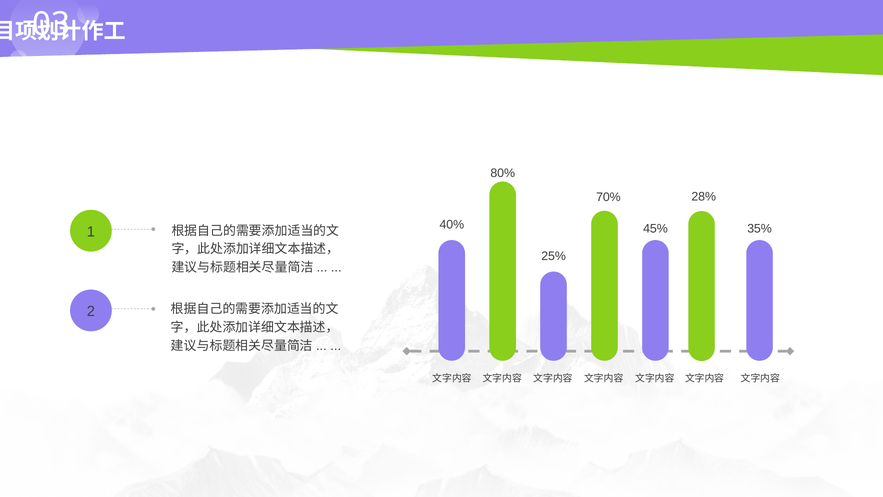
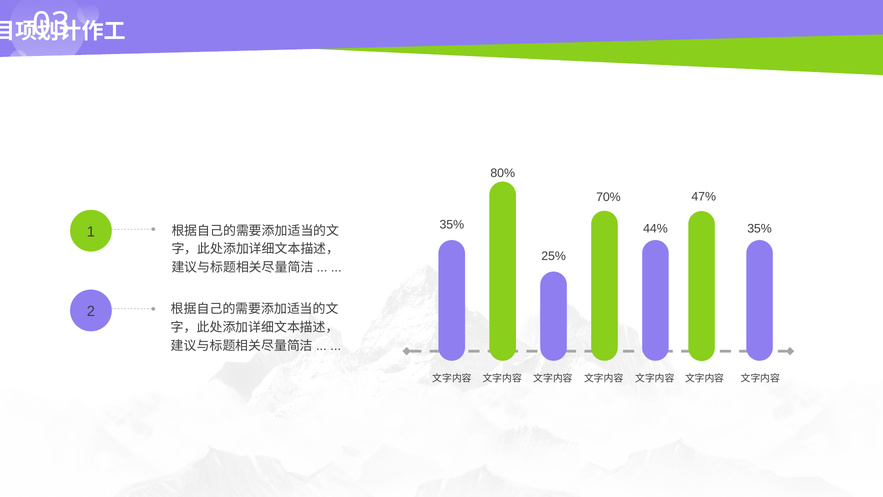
28%: 28% -> 47% (704, 197)
40%: 40% -> 35% (452, 224)
45%: 45% -> 44% (655, 228)
